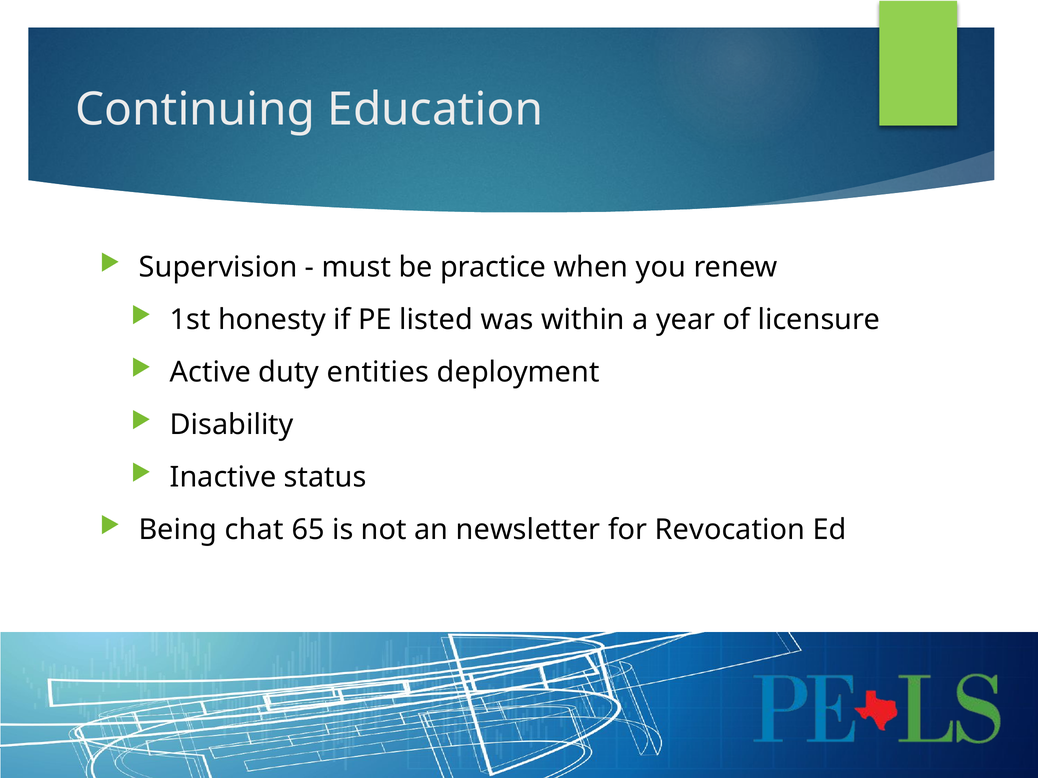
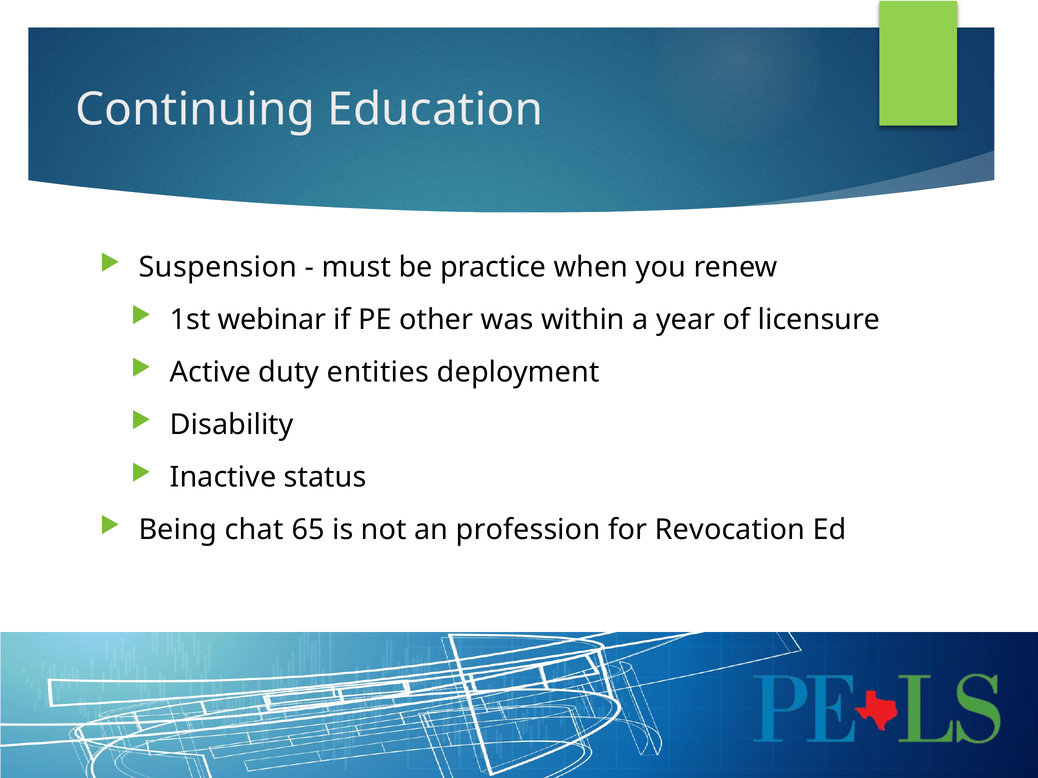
Supervision: Supervision -> Suspension (218, 267)
honesty: honesty -> webinar (272, 320)
listed: listed -> other (436, 320)
newsletter: newsletter -> profession (528, 530)
